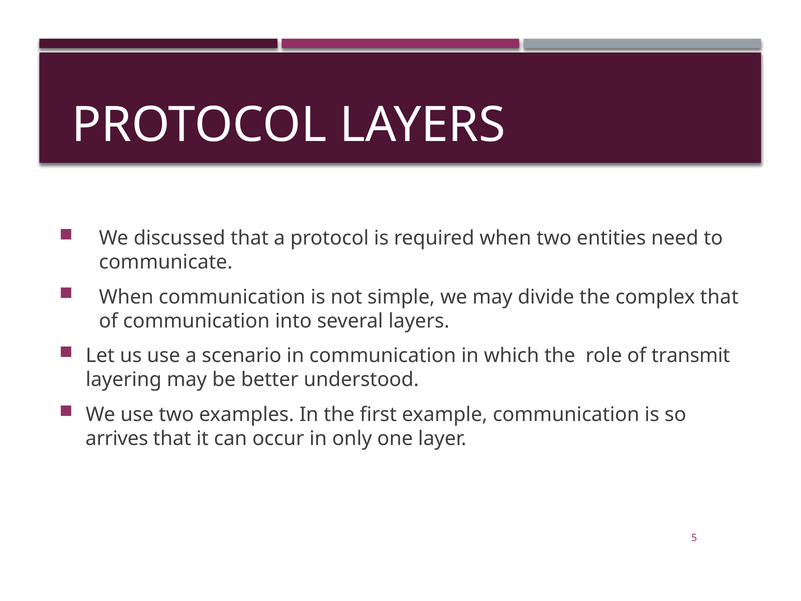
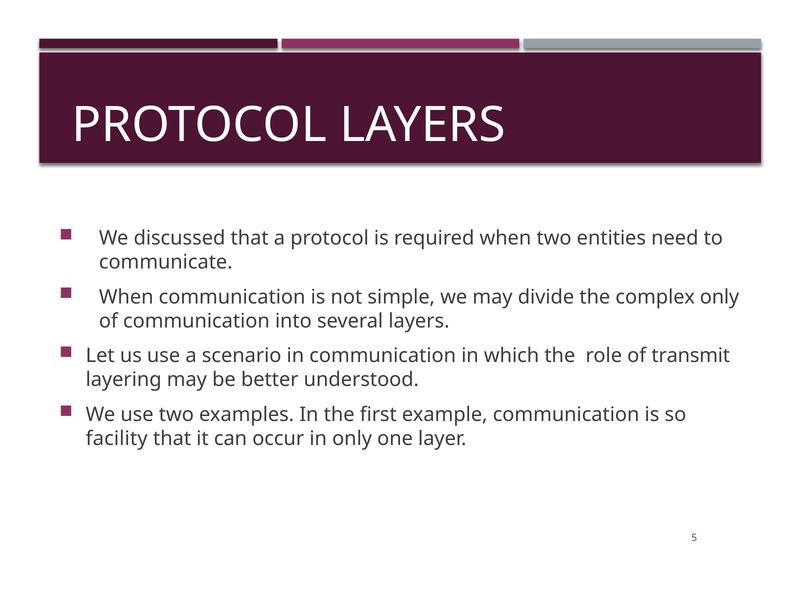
complex that: that -> only (720, 297)
arrives: arrives -> facility (117, 438)
